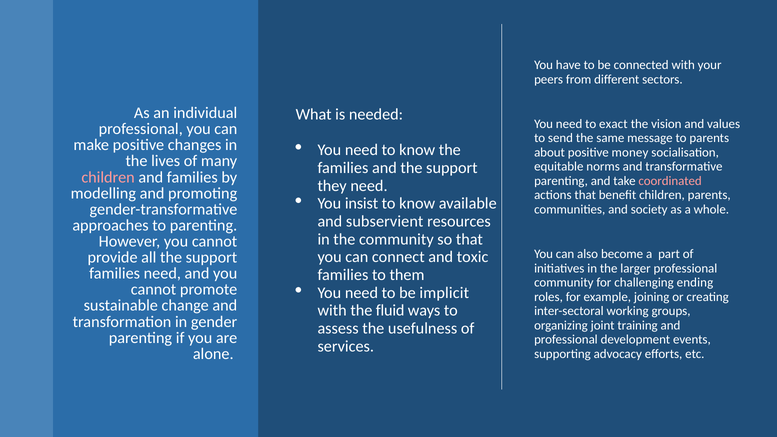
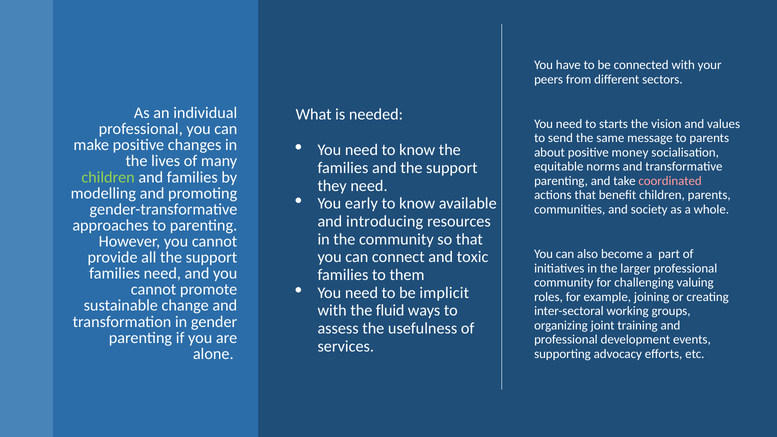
exact: exact -> starts (614, 124)
children colour: pink -> light green (108, 177)
insist: insist -> early (361, 204)
subservient: subservient -> introducing (385, 221)
ending: ending -> valuing (695, 283)
